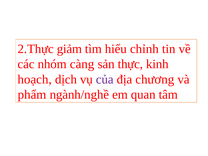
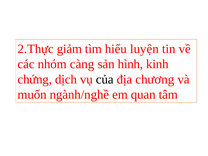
chỉnh: chỉnh -> luyện (144, 49)
thực: thực -> hình (130, 64)
hoạch: hoạch -> chứng (35, 79)
của colour: purple -> black (105, 79)
phẩm: phẩm -> muốn (32, 95)
